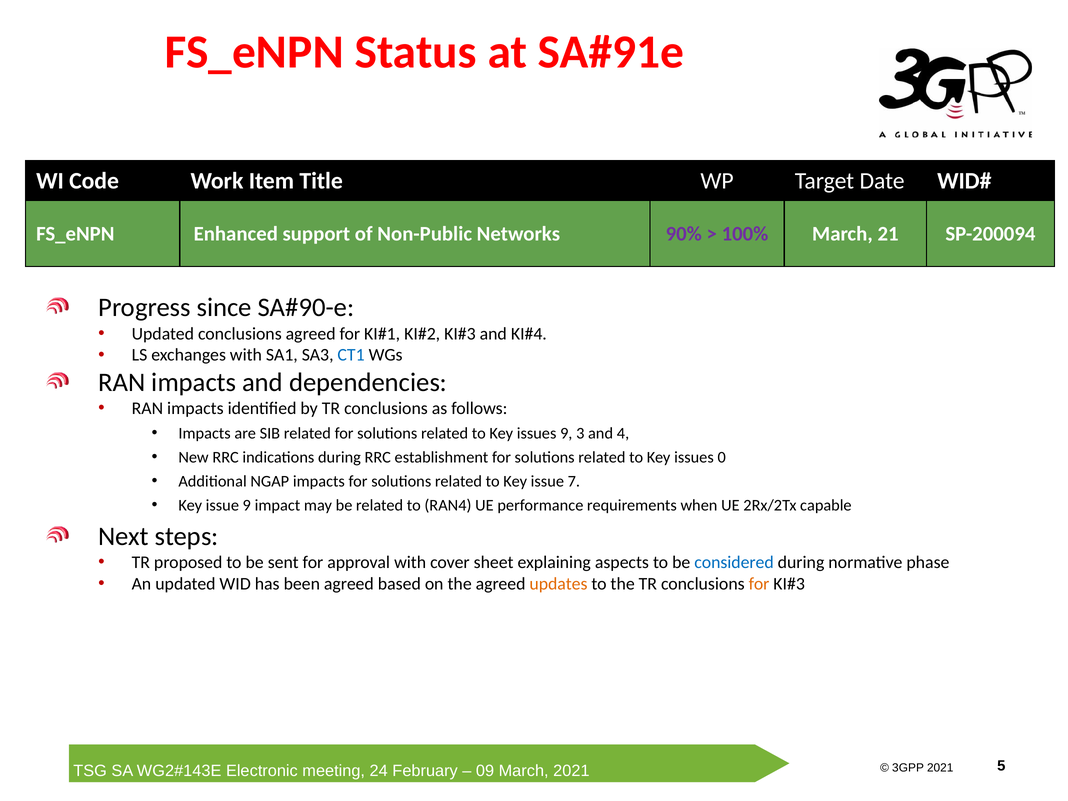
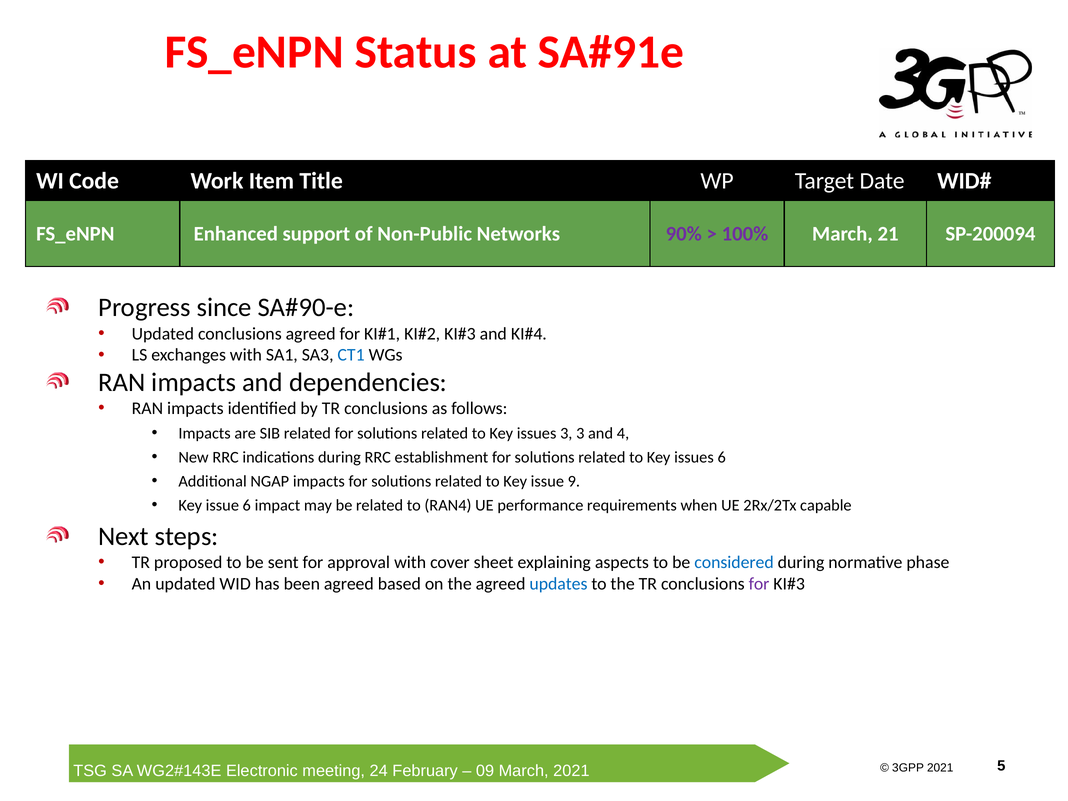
issues 9: 9 -> 3 (566, 433)
issues 0: 0 -> 6 (722, 457)
7: 7 -> 9 (574, 481)
issue 9: 9 -> 6 (247, 505)
updates colour: orange -> blue (558, 584)
for colour: orange -> purple (759, 584)
